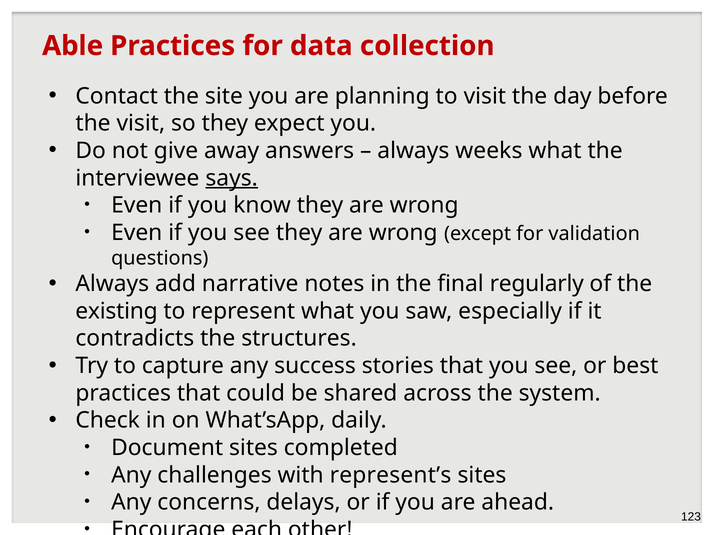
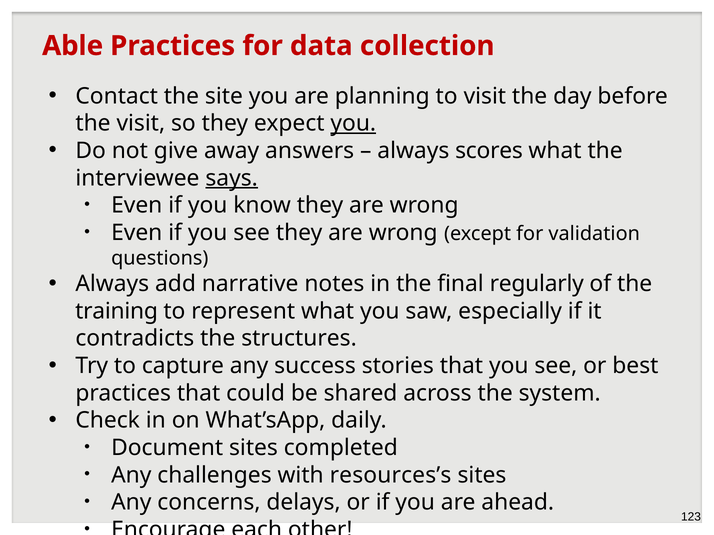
you underline: none -> present (353, 123)
weeks: weeks -> scores (489, 151)
existing: existing -> training (117, 311)
represent’s: represent’s -> resources’s (391, 475)
